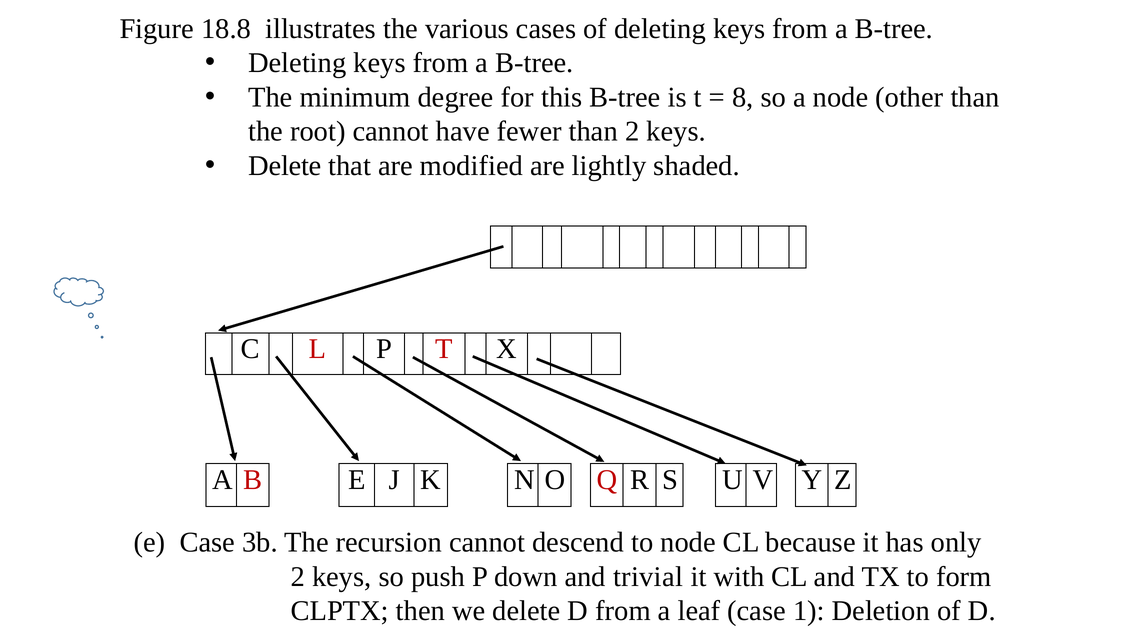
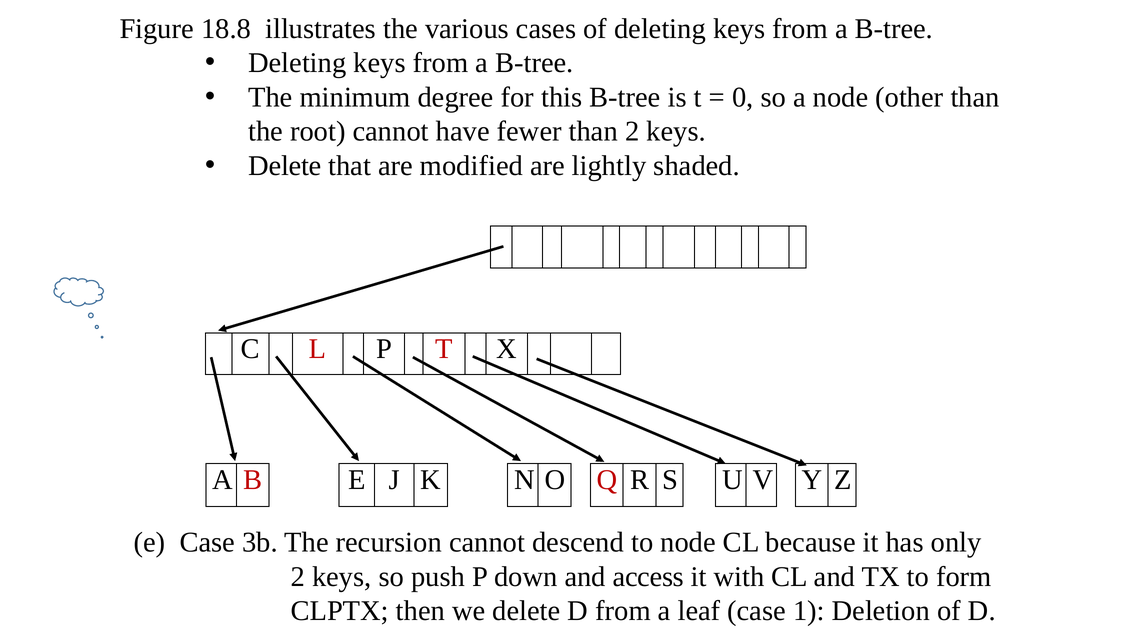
8: 8 -> 0 (743, 97)
trivial: trivial -> access (648, 576)
